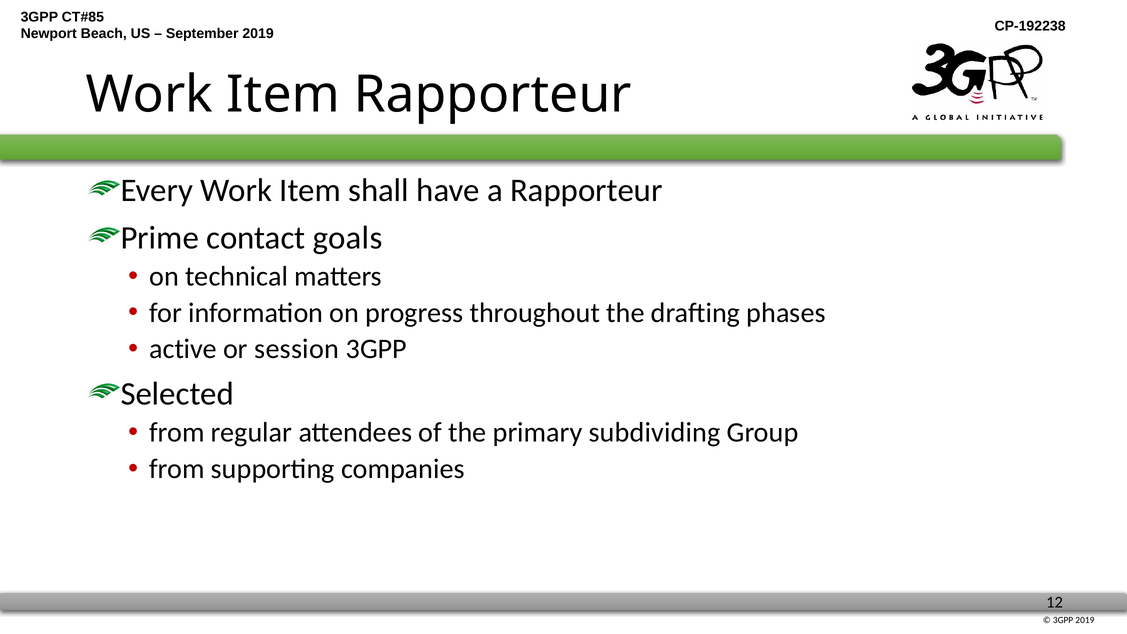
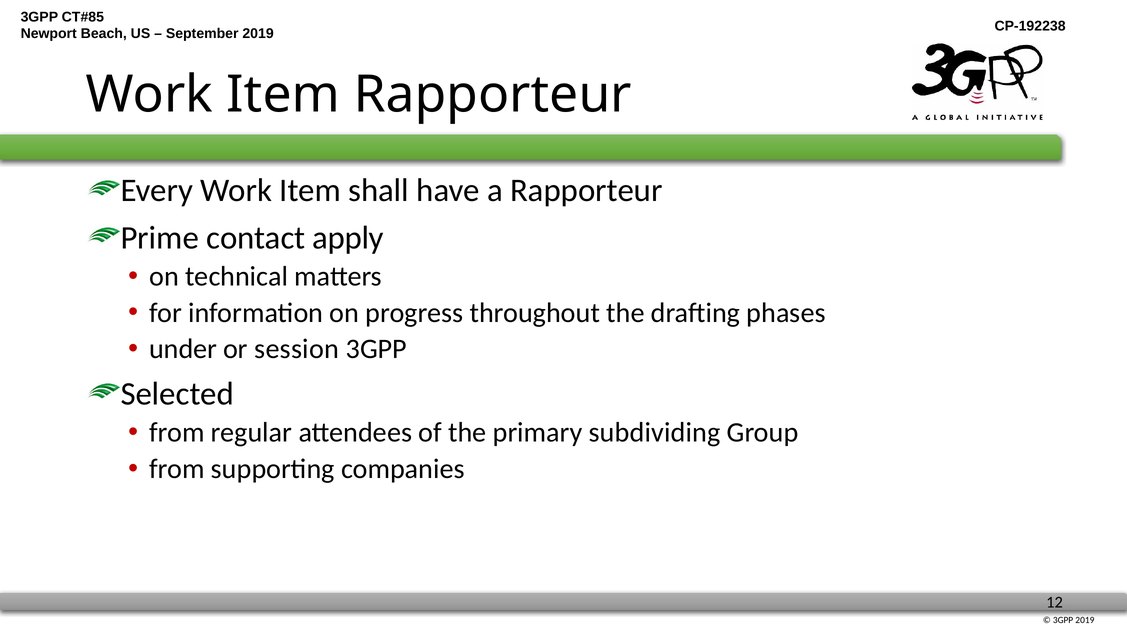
goals: goals -> apply (348, 238)
active: active -> under (183, 349)
